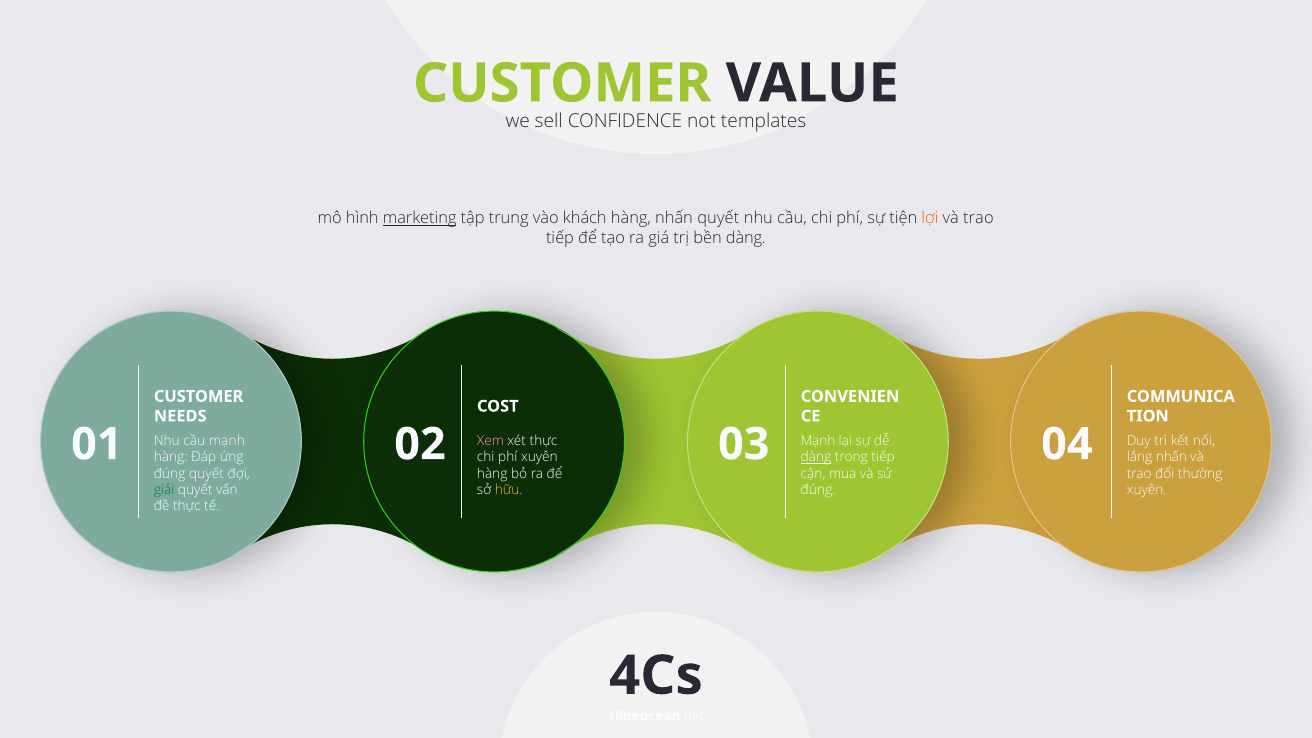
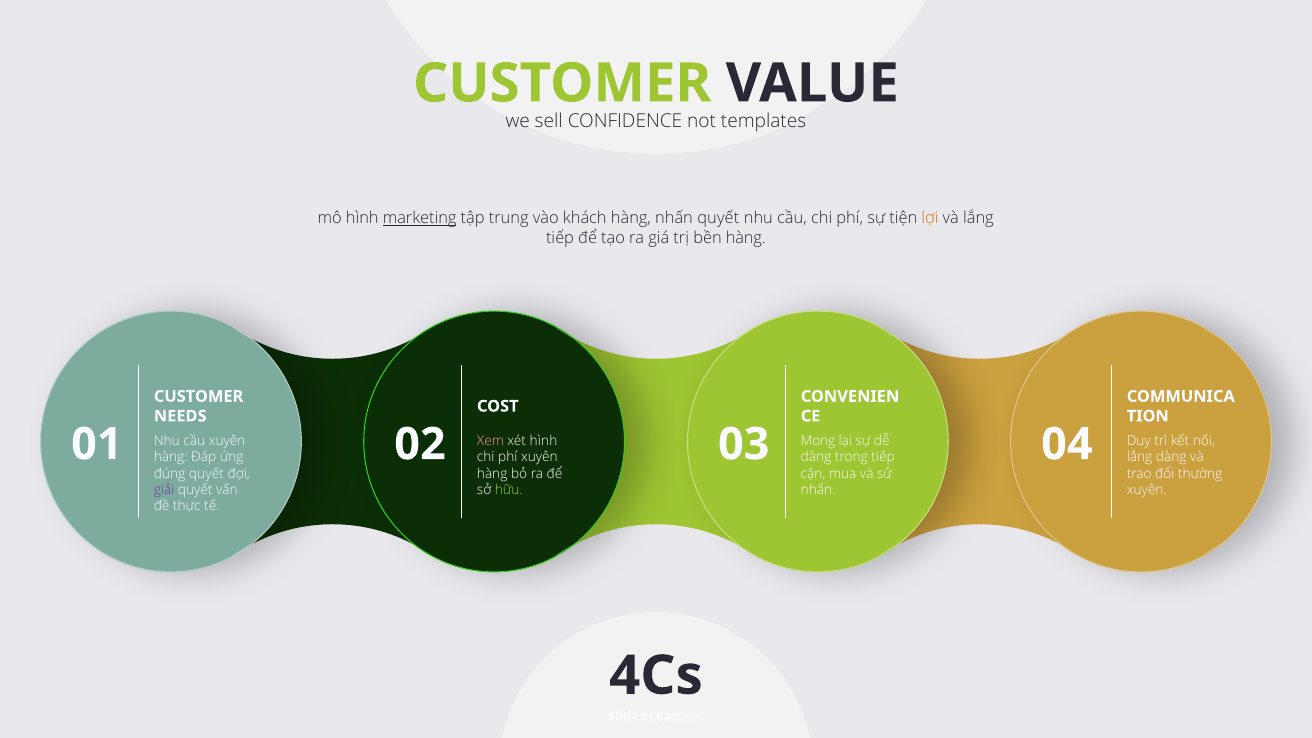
trao: trao -> lắng (978, 218)
bền dàng: dàng -> hàng (746, 238)
cầu mạnh: mạnh -> xuyên (227, 441)
xét thực: thực -> hình (543, 441)
03 Mạnh: Mạnh -> Mong (818, 441)
dàng underline: present -> none (816, 457)
lắng nhấn: nhấn -> dàng (1171, 457)
giải colour: green -> purple (164, 490)
hữu colour: yellow -> light green (509, 490)
đúng: đúng -> nhấn (818, 490)
